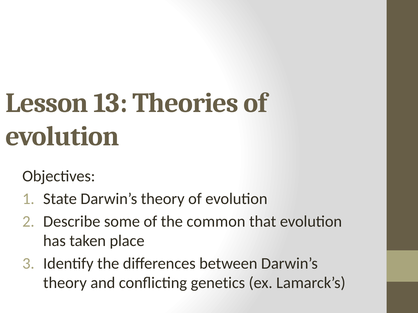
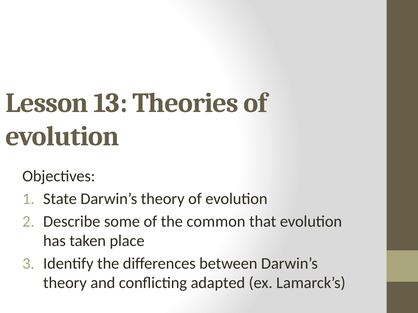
genetics: genetics -> adapted (218, 283)
